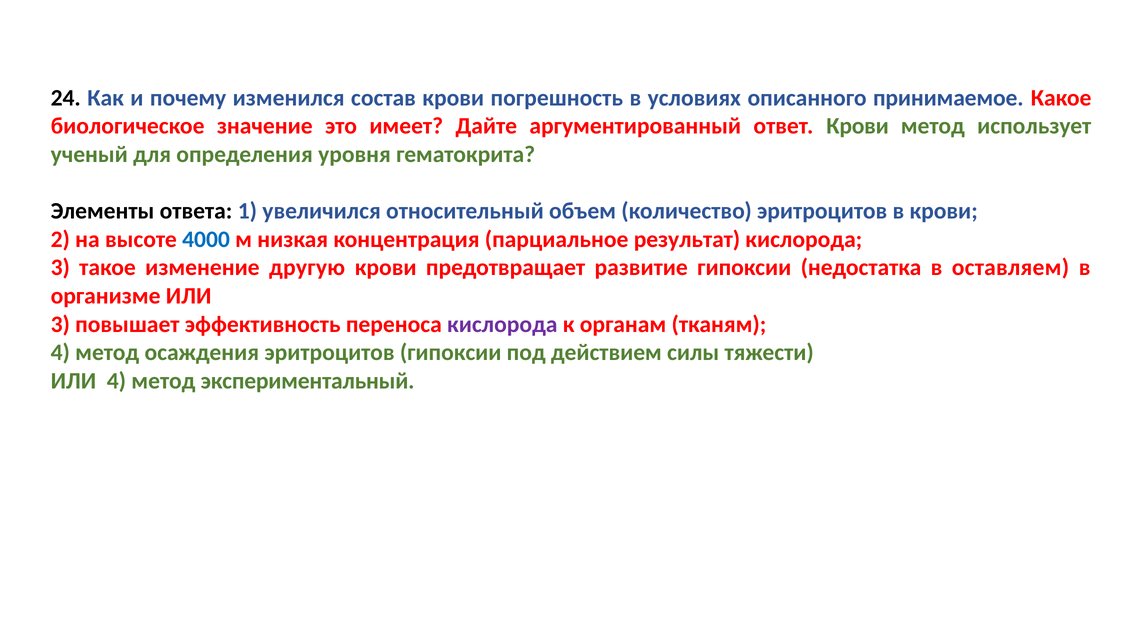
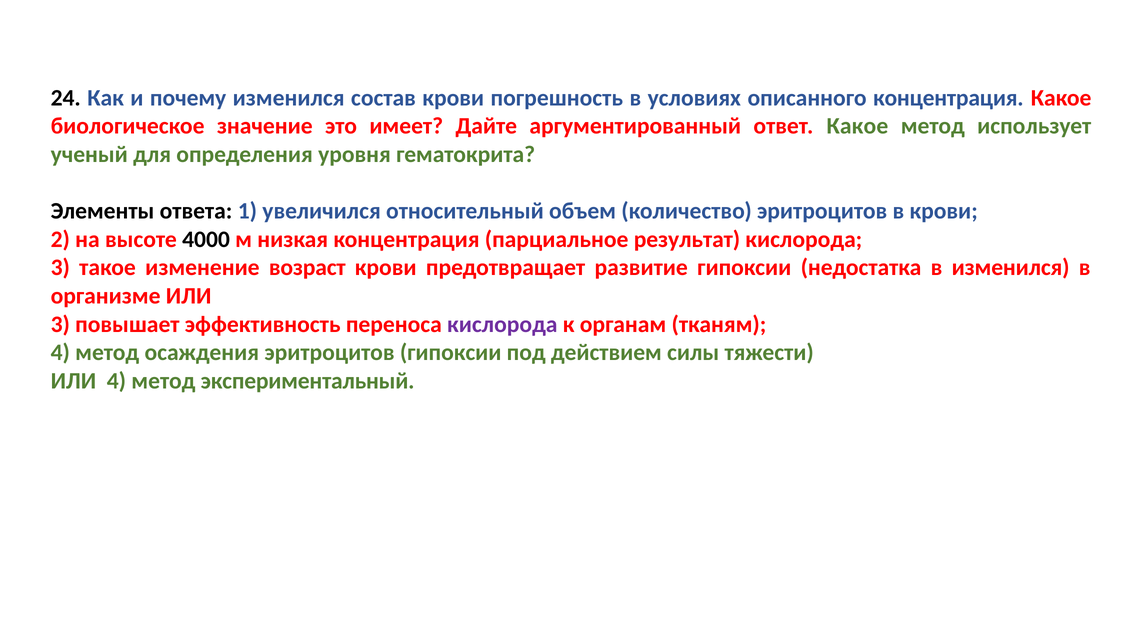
описанного принимаемое: принимаемое -> концентрация (948, 98)
ответ Крови: Крови -> Какое (857, 126)
4000 colour: blue -> black (206, 239)
другую: другую -> возраст (307, 268)
в оставляем: оставляем -> изменился (1011, 268)
